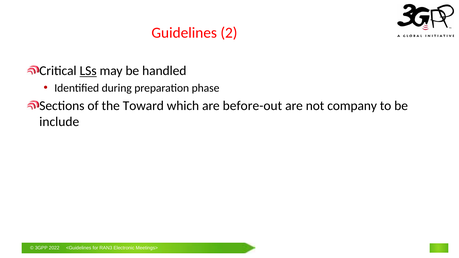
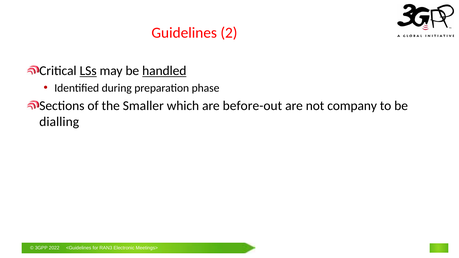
handled underline: none -> present (164, 71)
Toward: Toward -> Smaller (143, 106)
include: include -> dialling (59, 122)
